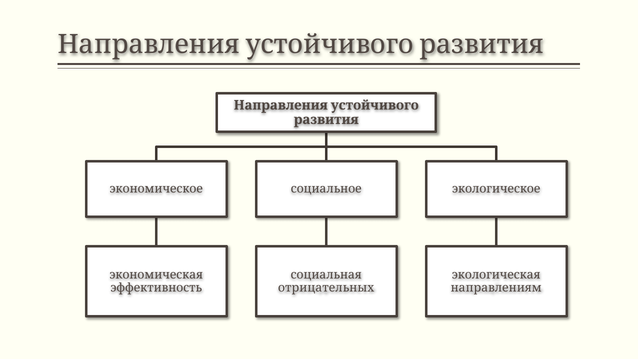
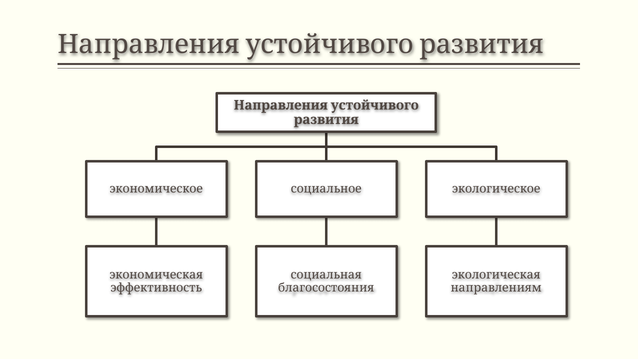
отрицательных: отрицательных -> благосостояния (326, 288)
